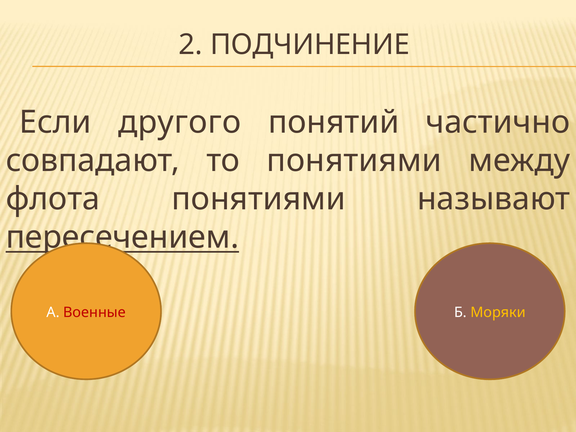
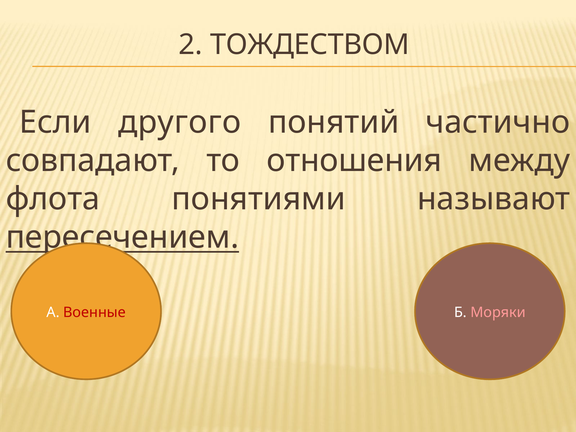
ПОДЧИНЕНИЕ: ПОДЧИНЕНИЕ -> ТОЖДЕСТВОМ (310, 45)
то понятиями: понятиями -> отношения (354, 161)
Моряки colour: yellow -> pink (498, 312)
